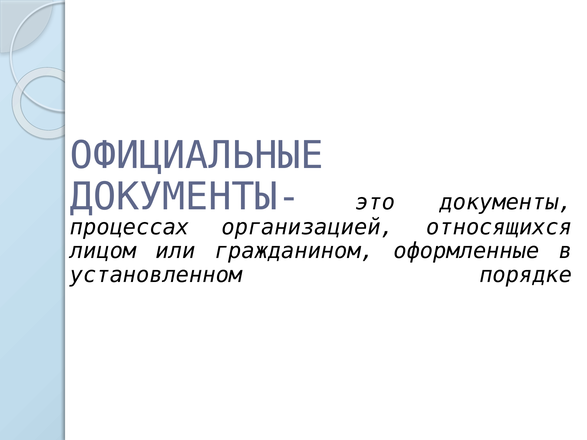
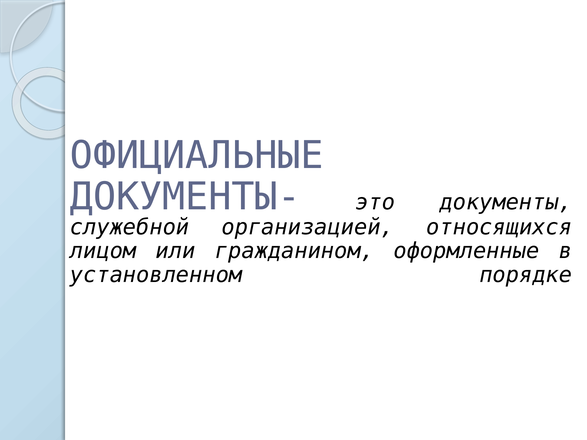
процессах: процессах -> служебной (130, 227)
